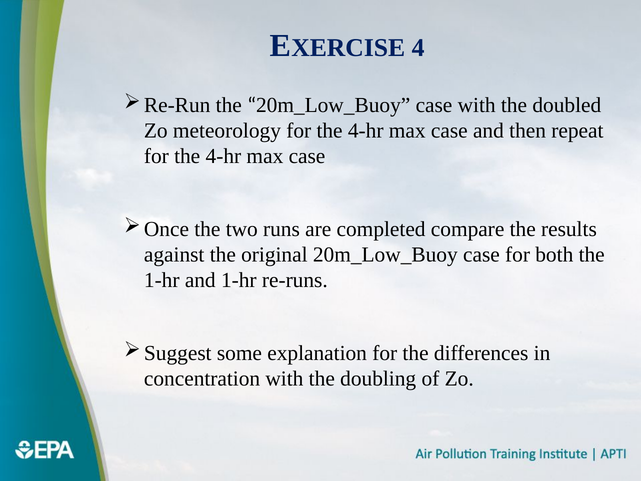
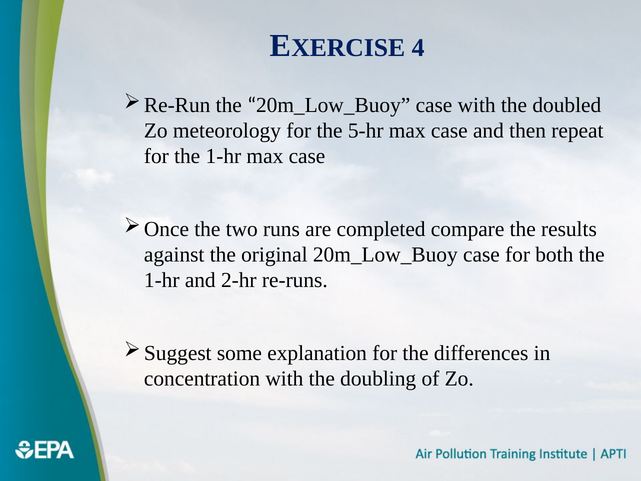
meteorology for the 4-hr: 4-hr -> 5-hr (366, 131)
4-hr: 4-hr -> 1-hr (223, 156)
and 1-hr: 1-hr -> 2-hr (239, 280)
